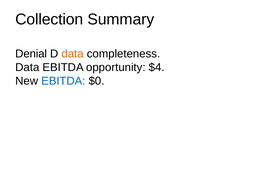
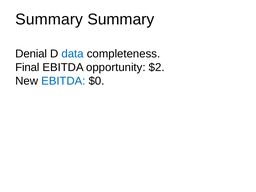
Collection: Collection -> Summary (49, 19)
data colour: orange -> blue (73, 54)
Data: Data -> Final (27, 67)
$4: $4 -> $2 (157, 67)
